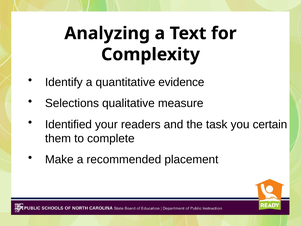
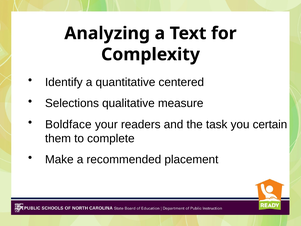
evidence: evidence -> centered (181, 82)
Identified: Identified -> Boldface (68, 124)
